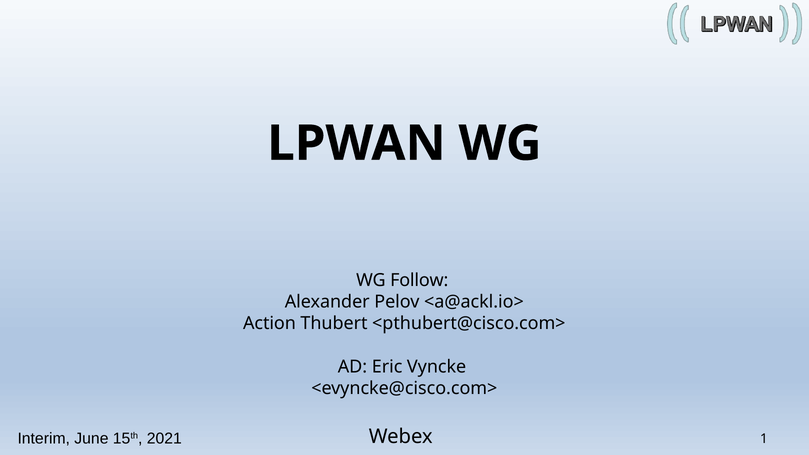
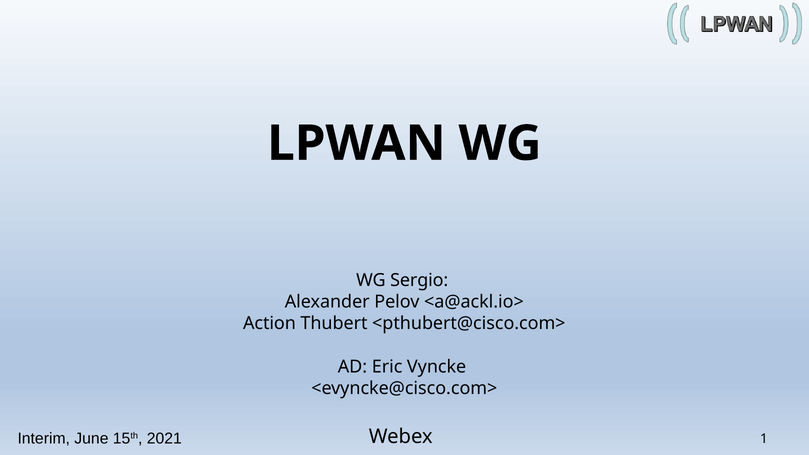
Follow: Follow -> Sergio (419, 280)
